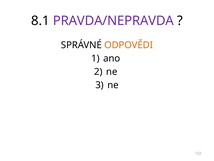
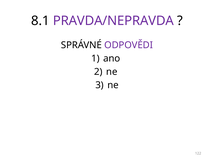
ODPOVĚDI colour: orange -> purple (129, 45)
